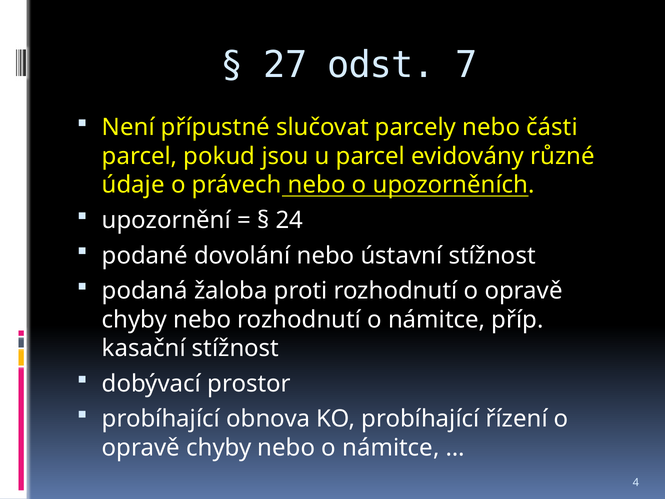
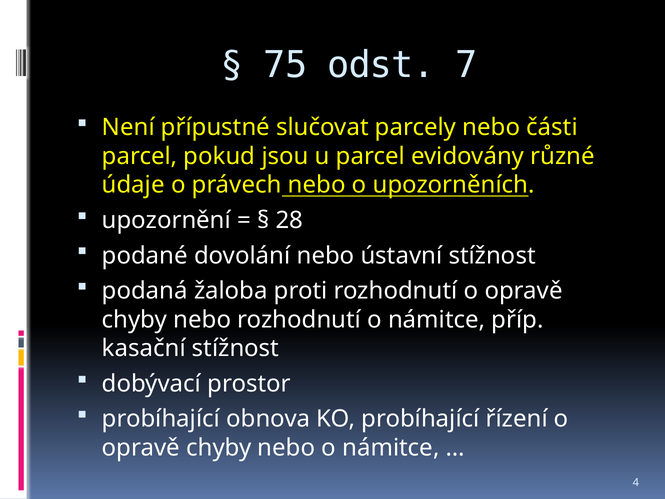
27: 27 -> 75 (285, 65)
24: 24 -> 28 (289, 220)
